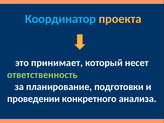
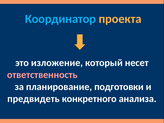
принимает: принимает -> изложение (57, 63)
ответственность colour: light green -> pink (42, 75)
проведении: проведении -> предвидеть (34, 99)
